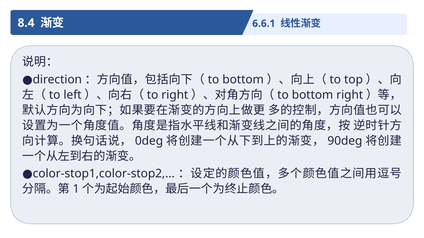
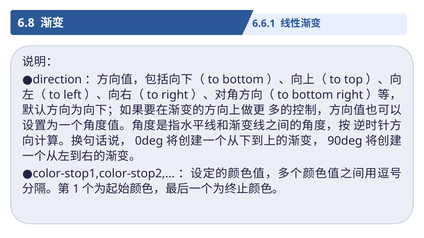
8.4: 8.4 -> 6.8 (26, 23)
